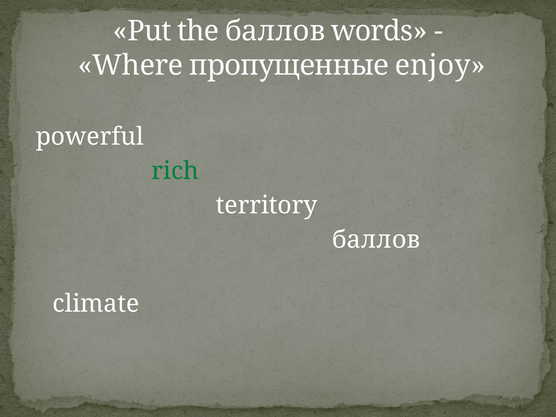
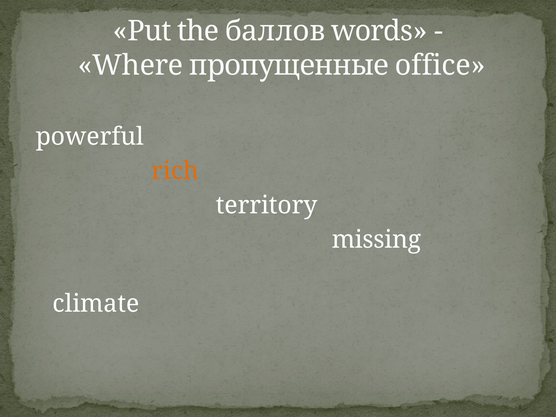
enjoy: enjoy -> office (440, 66)
rich colour: green -> orange (175, 171)
баллов: баллов -> missing (376, 240)
